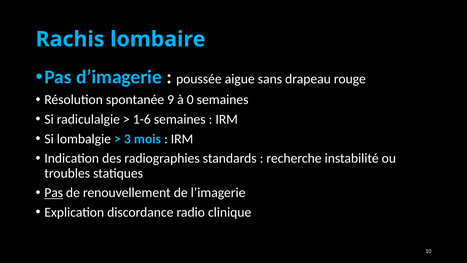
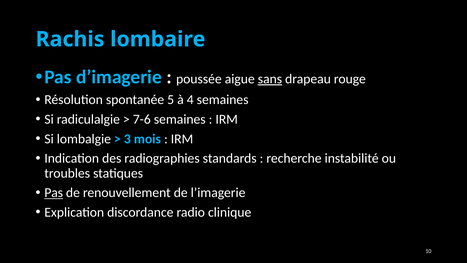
sans underline: none -> present (270, 79)
9: 9 -> 5 (171, 100)
0: 0 -> 4 (190, 100)
1-6: 1-6 -> 7-6 (142, 119)
